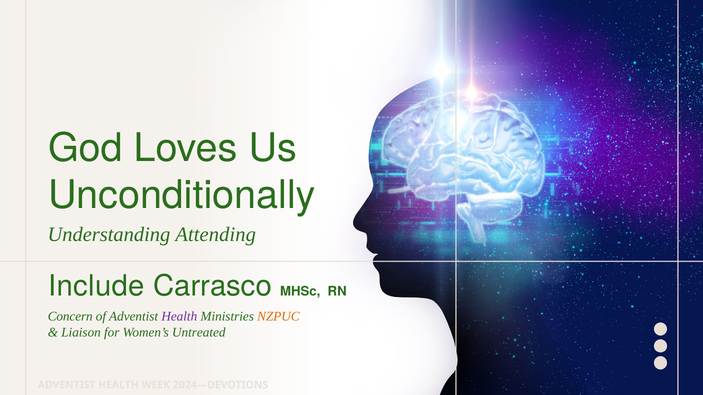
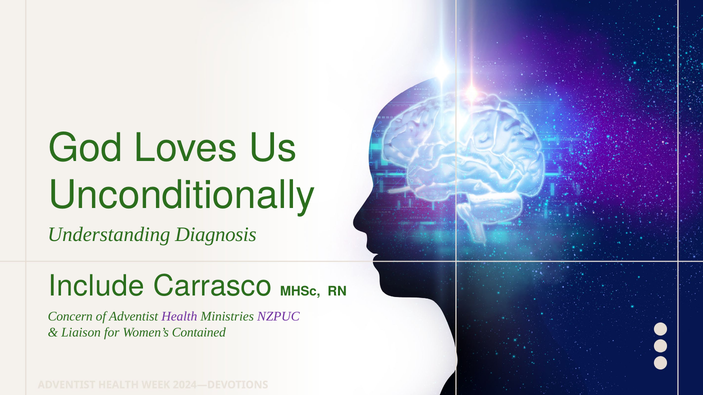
Attending: Attending -> Diagnosis (216, 235)
NZPUC colour: orange -> purple (278, 317)
Untreated: Untreated -> Contained (199, 333)
